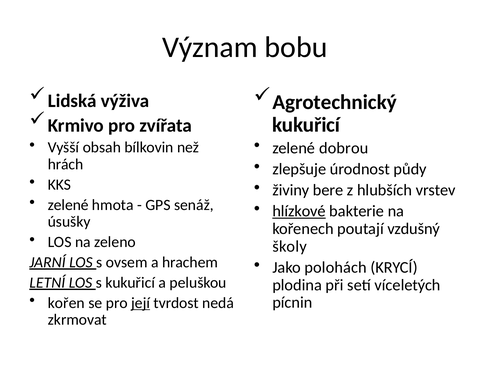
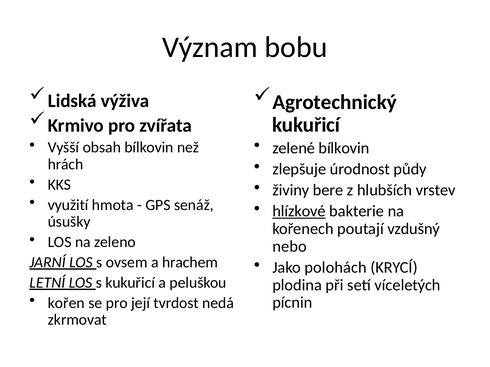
zelené dobrou: dobrou -> bílkovin (344, 148)
zelené: zelené -> využití (68, 205)
školy: školy -> nebo (290, 247)
její underline: present -> none (141, 303)
